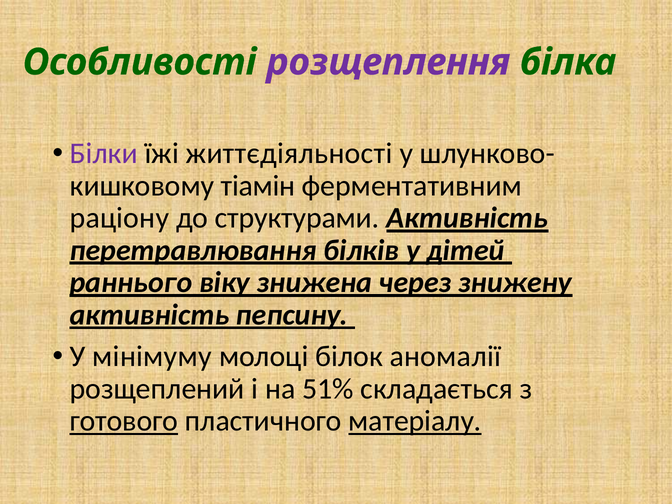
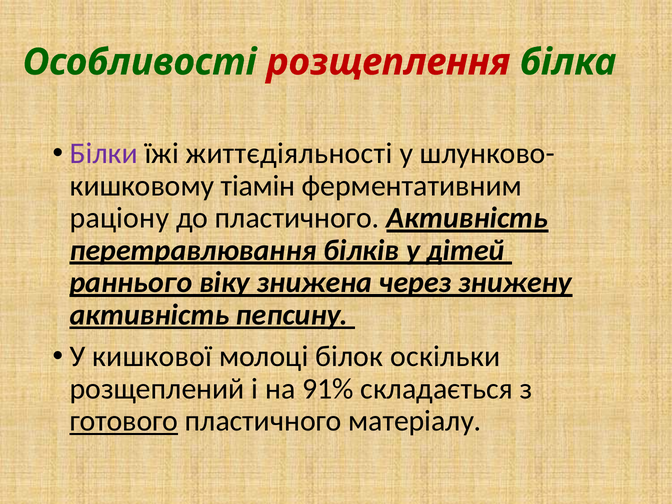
розщеплення colour: purple -> red (388, 62)
до структурами: структурами -> пластичного (297, 218)
мінімуму: мінімуму -> кишкової (152, 356)
аномалії: аномалії -> оскільки (445, 356)
51%: 51% -> 91% (328, 389)
матеріалу underline: present -> none (415, 421)
